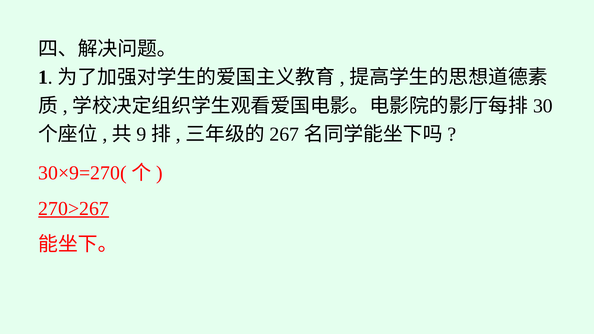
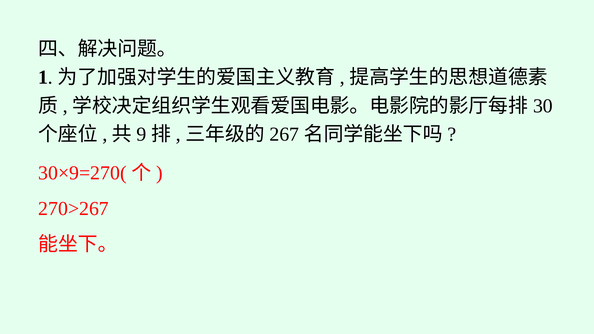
270>267 underline: present -> none (74, 209)
